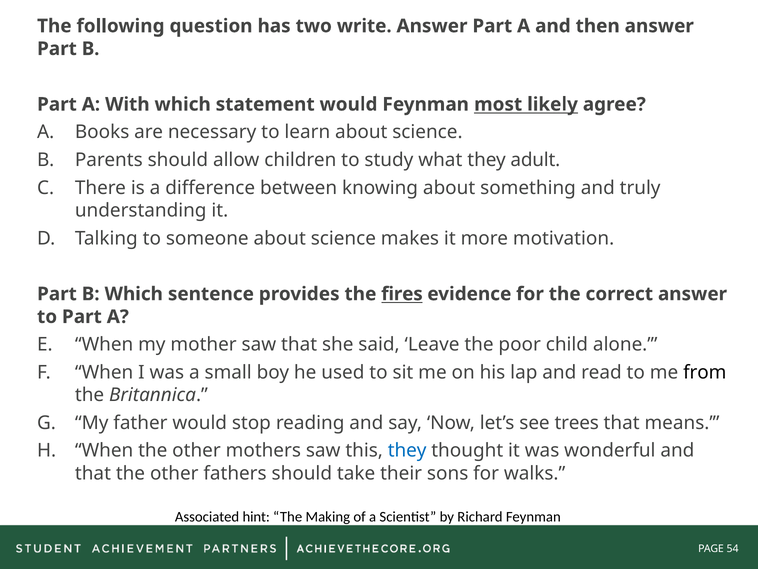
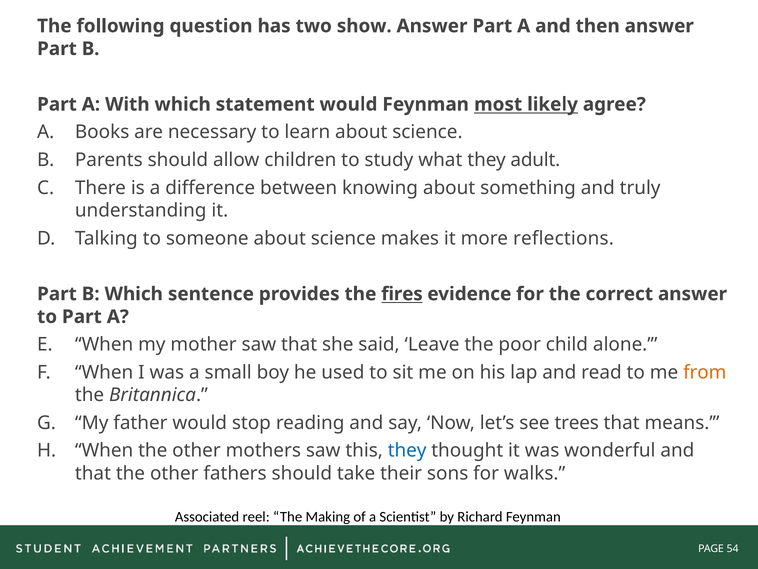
write: write -> show (364, 26)
motivation: motivation -> reflections (563, 238)
from colour: black -> orange (705, 372)
hint: hint -> reel (256, 517)
